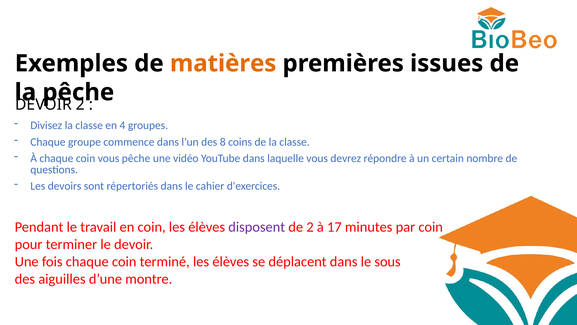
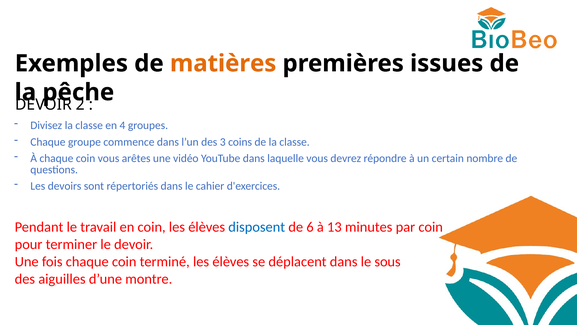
8: 8 -> 3 (223, 142)
vous pêche: pêche -> arêtes (136, 158)
disposent colour: purple -> blue (257, 227)
de 2: 2 -> 6 (310, 227)
17: 17 -> 13 (334, 227)
